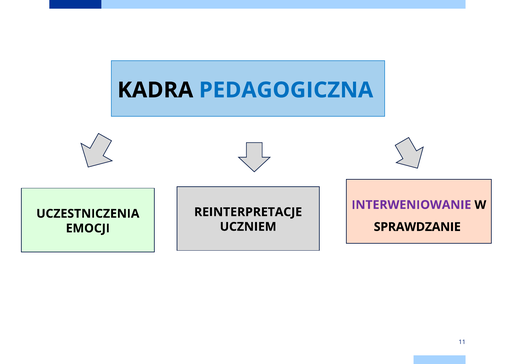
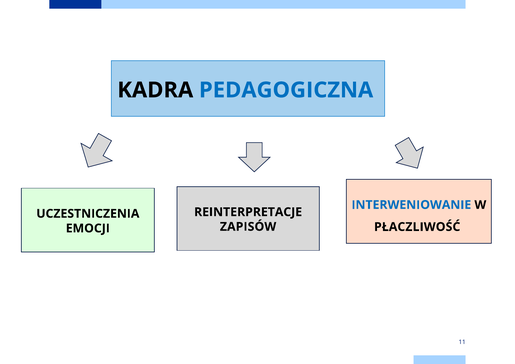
INTERWENIOWANIE colour: purple -> blue (411, 205)
UCZNIEM: UCZNIEM -> ZAPISÓW (248, 227)
SPRAWDZANIE: SPRAWDZANIE -> PŁACZLIWOŚĆ (417, 227)
